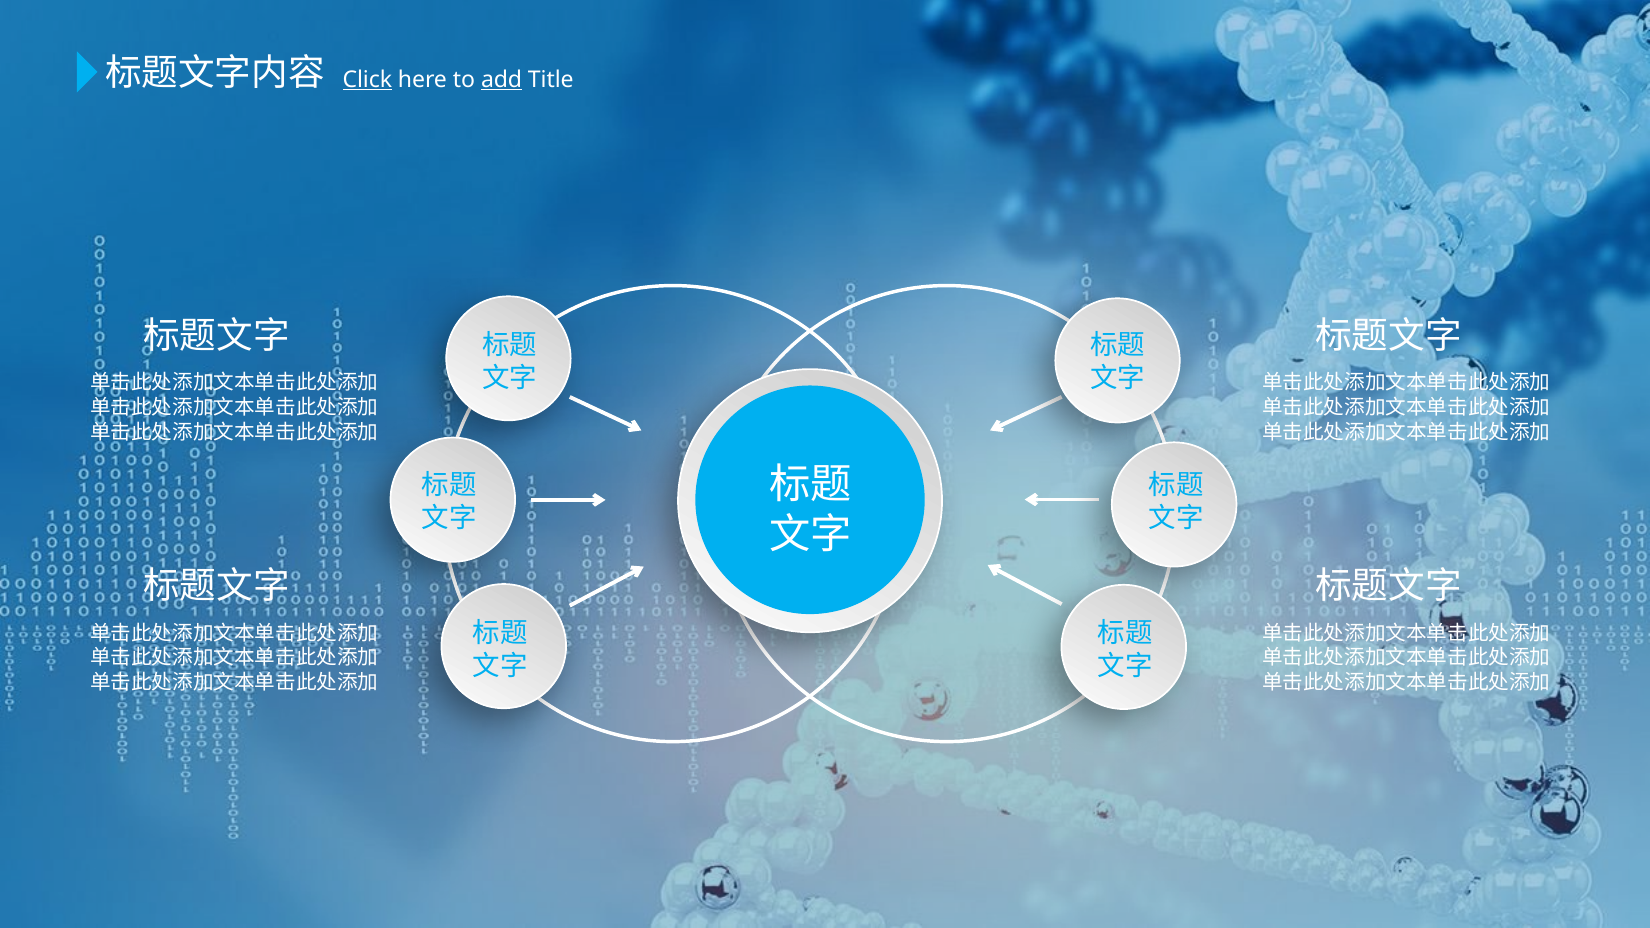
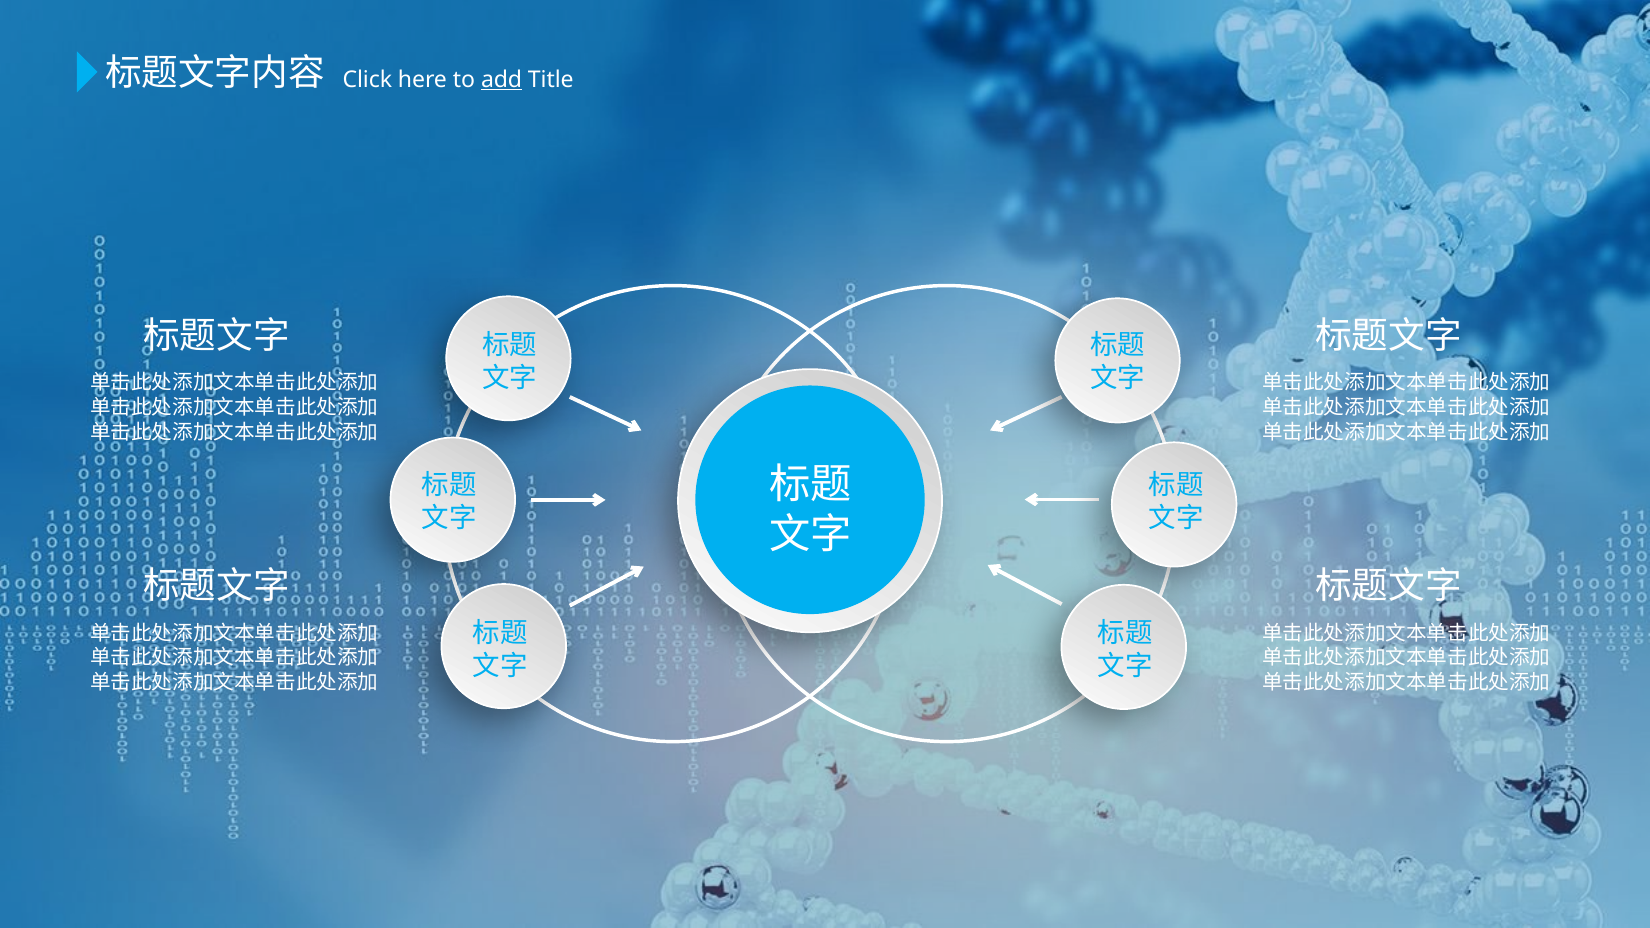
Click underline: present -> none (367, 80)
